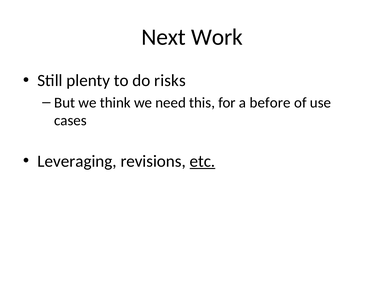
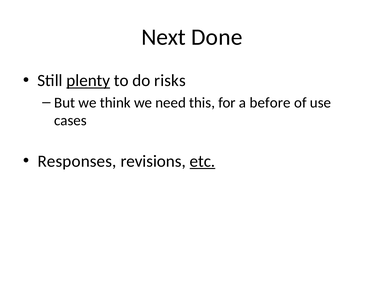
Work: Work -> Done (217, 37)
plenty underline: none -> present (88, 81)
Leveraging: Leveraging -> Responses (77, 161)
